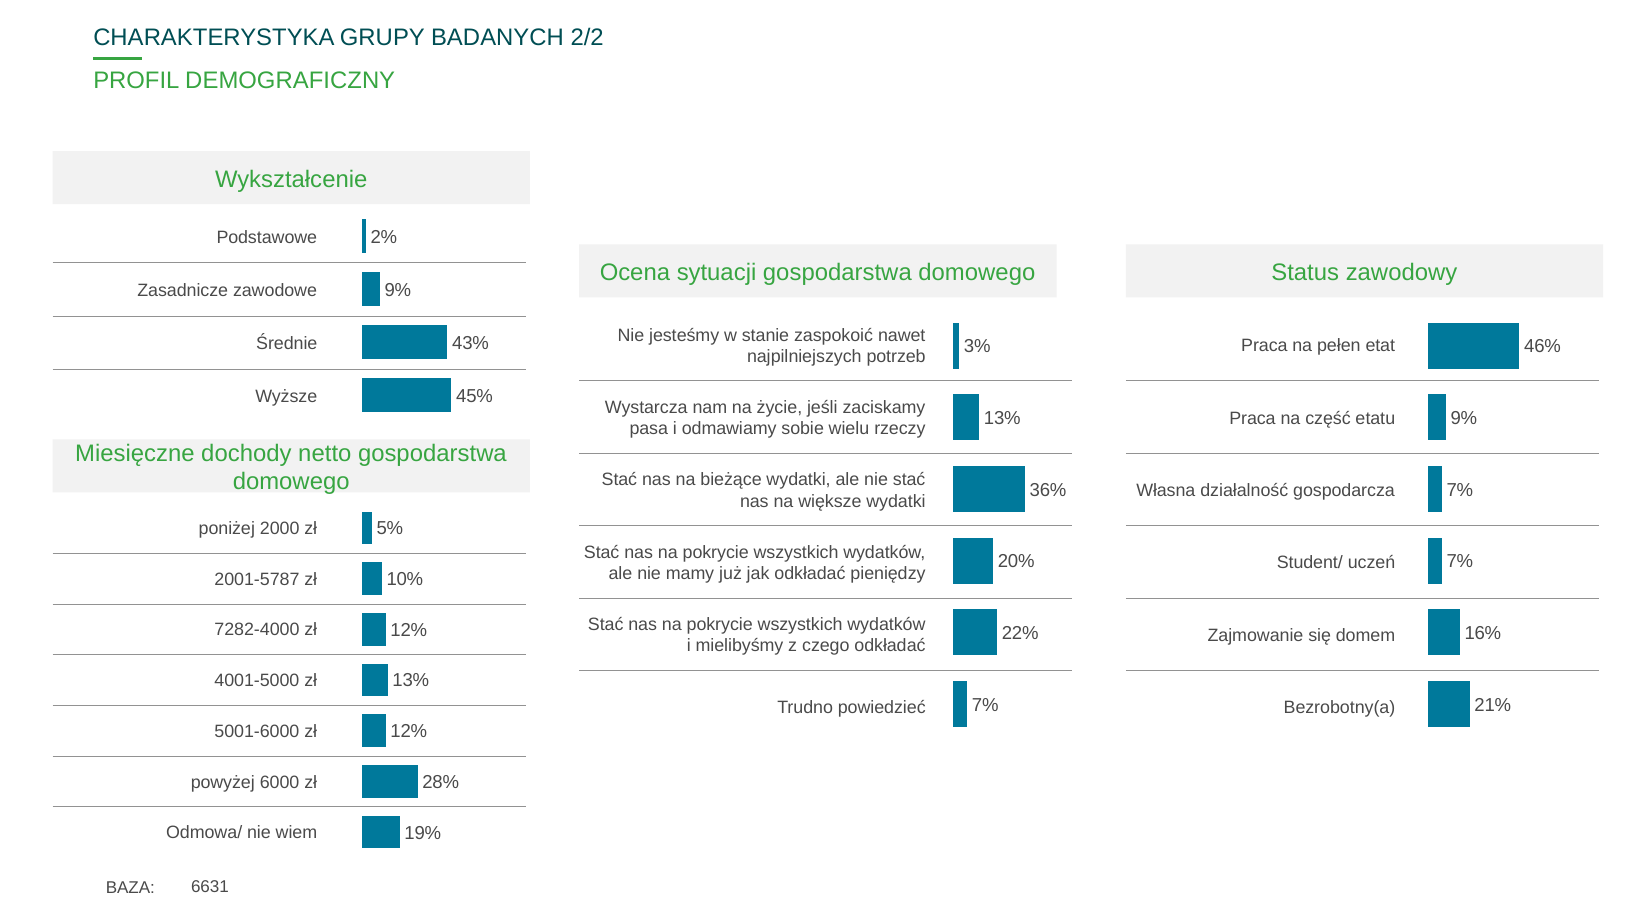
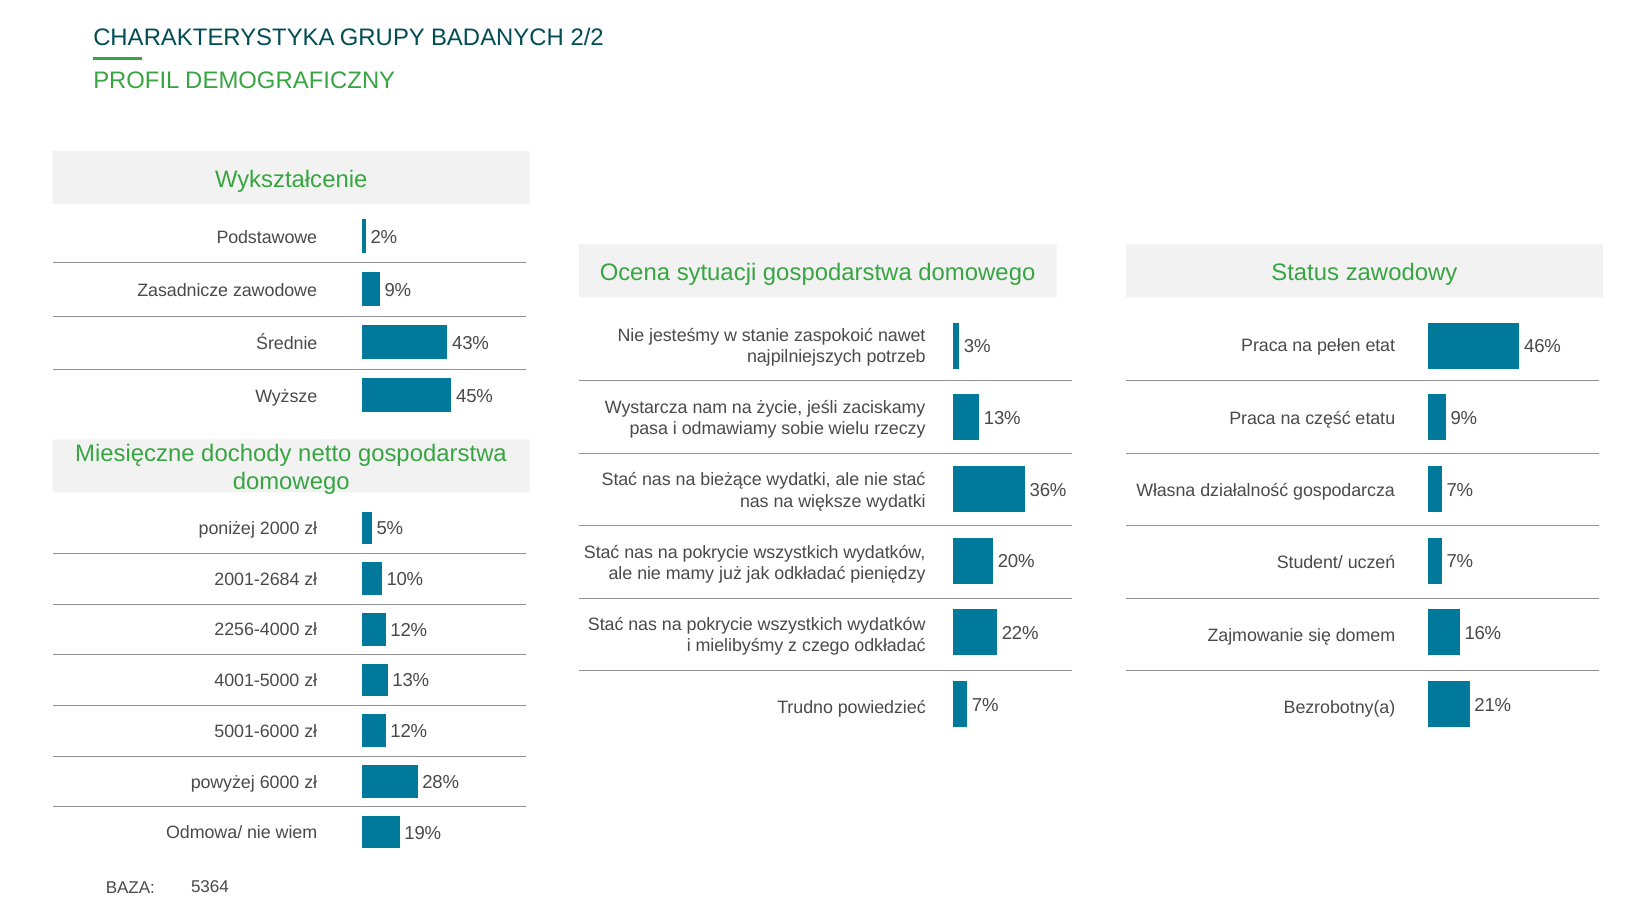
2001-5787: 2001-5787 -> 2001-2684 (257, 579)
7282-4000: 7282-4000 -> 2256-4000 (257, 630)
6631: 6631 -> 5364 (210, 887)
